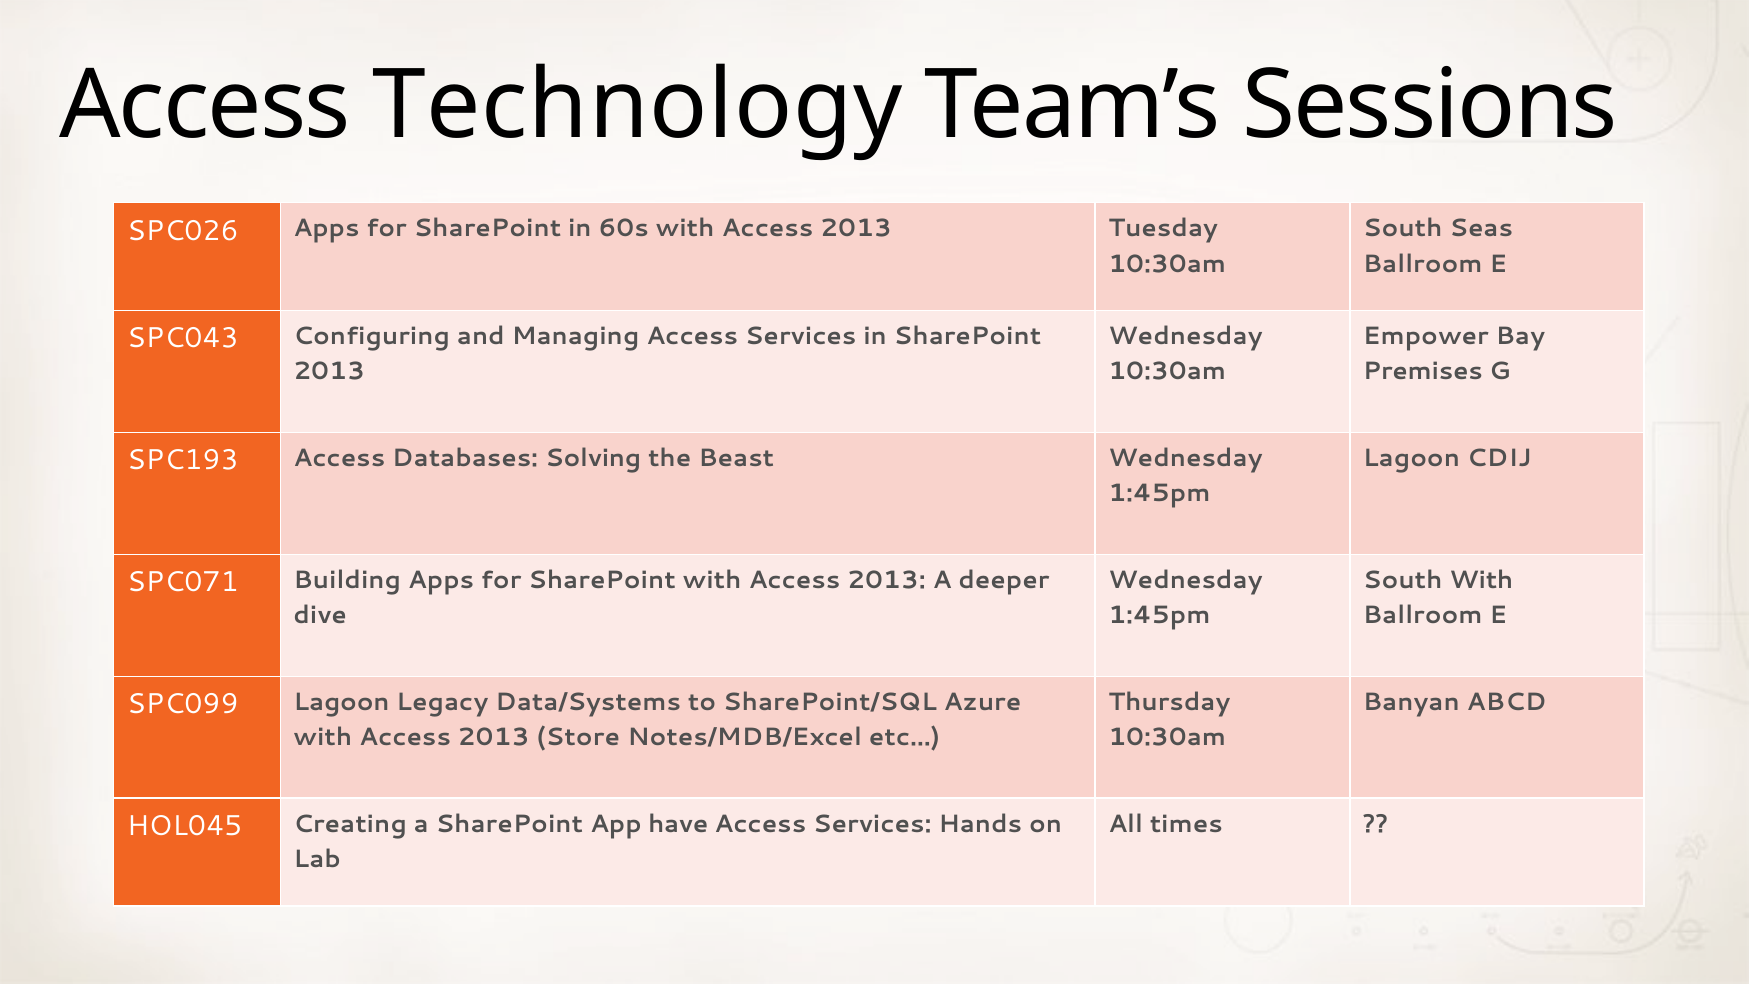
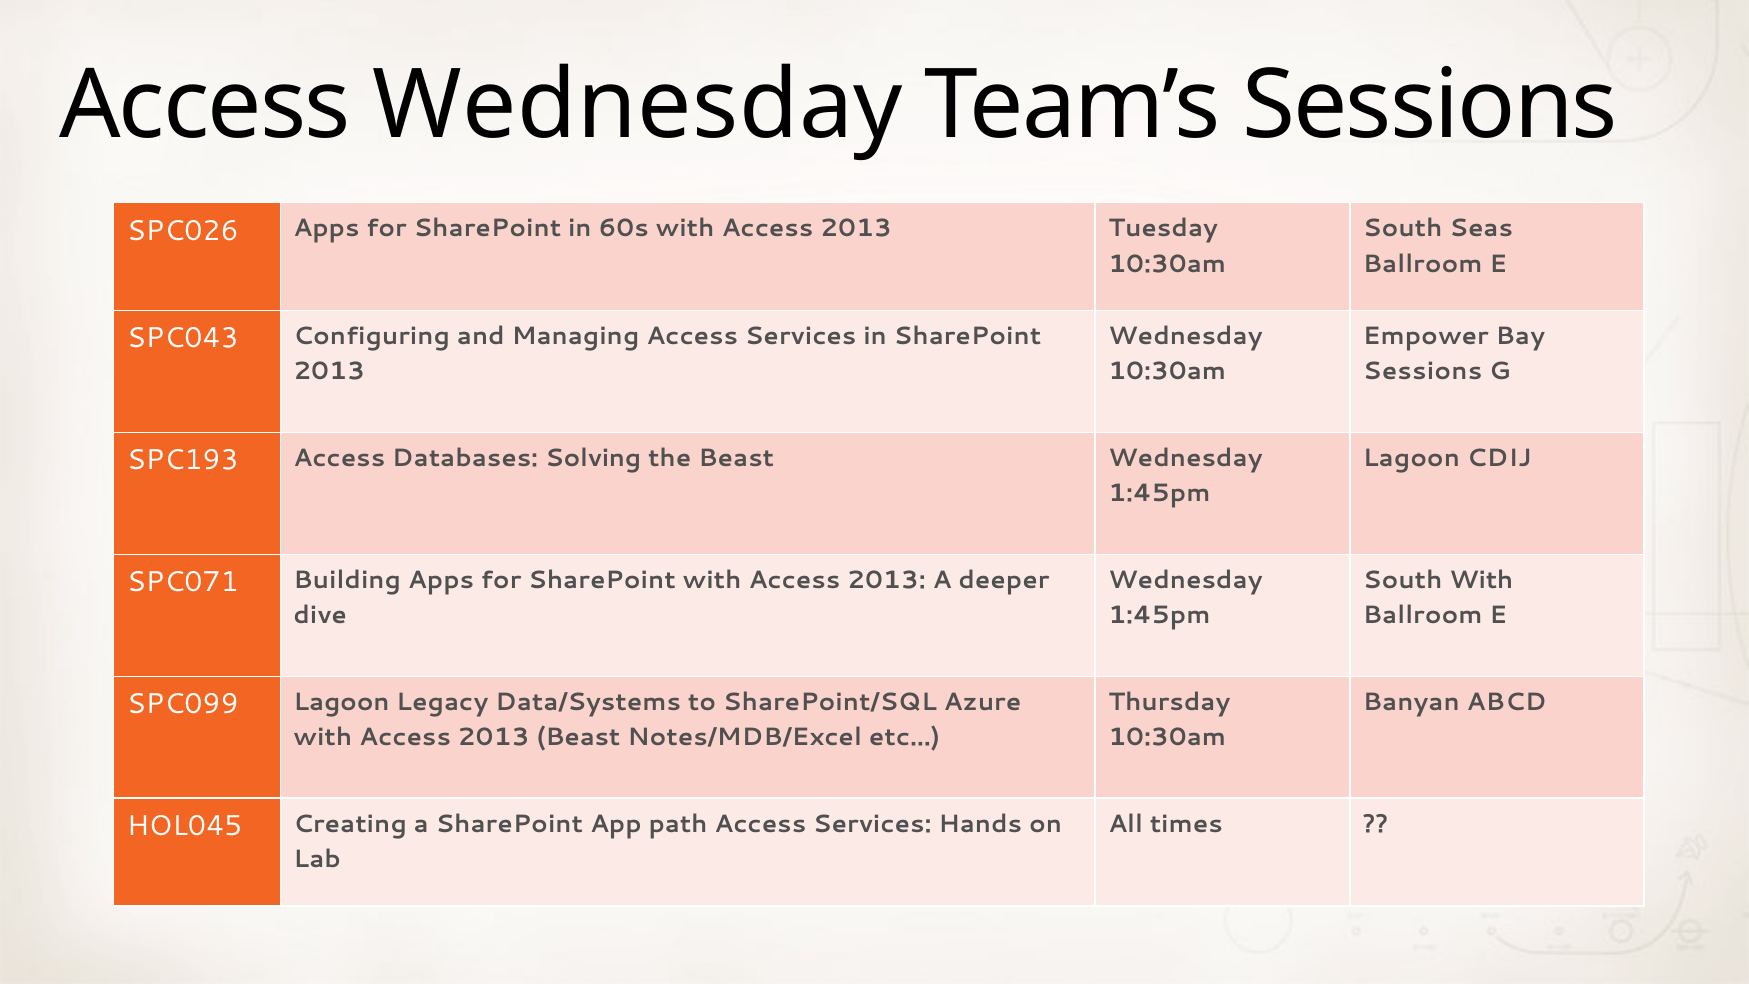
Access Technology: Technology -> Wednesday (638, 106)
Premises: Premises -> Sessions (1423, 372)
2013 Store: Store -> Beast (578, 737)
have: have -> path (678, 824)
